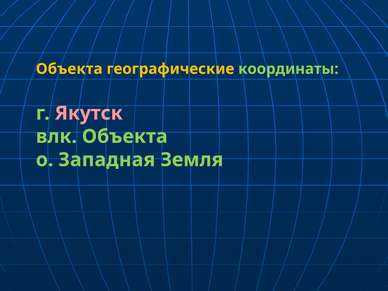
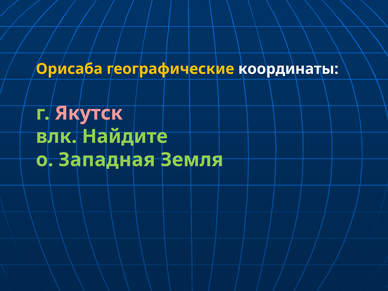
Объекта: Объекта -> Орисаба (69, 69)
координаты colour: light green -> white (288, 69)
влк Объекта: Объекта -> Найдите (125, 136)
